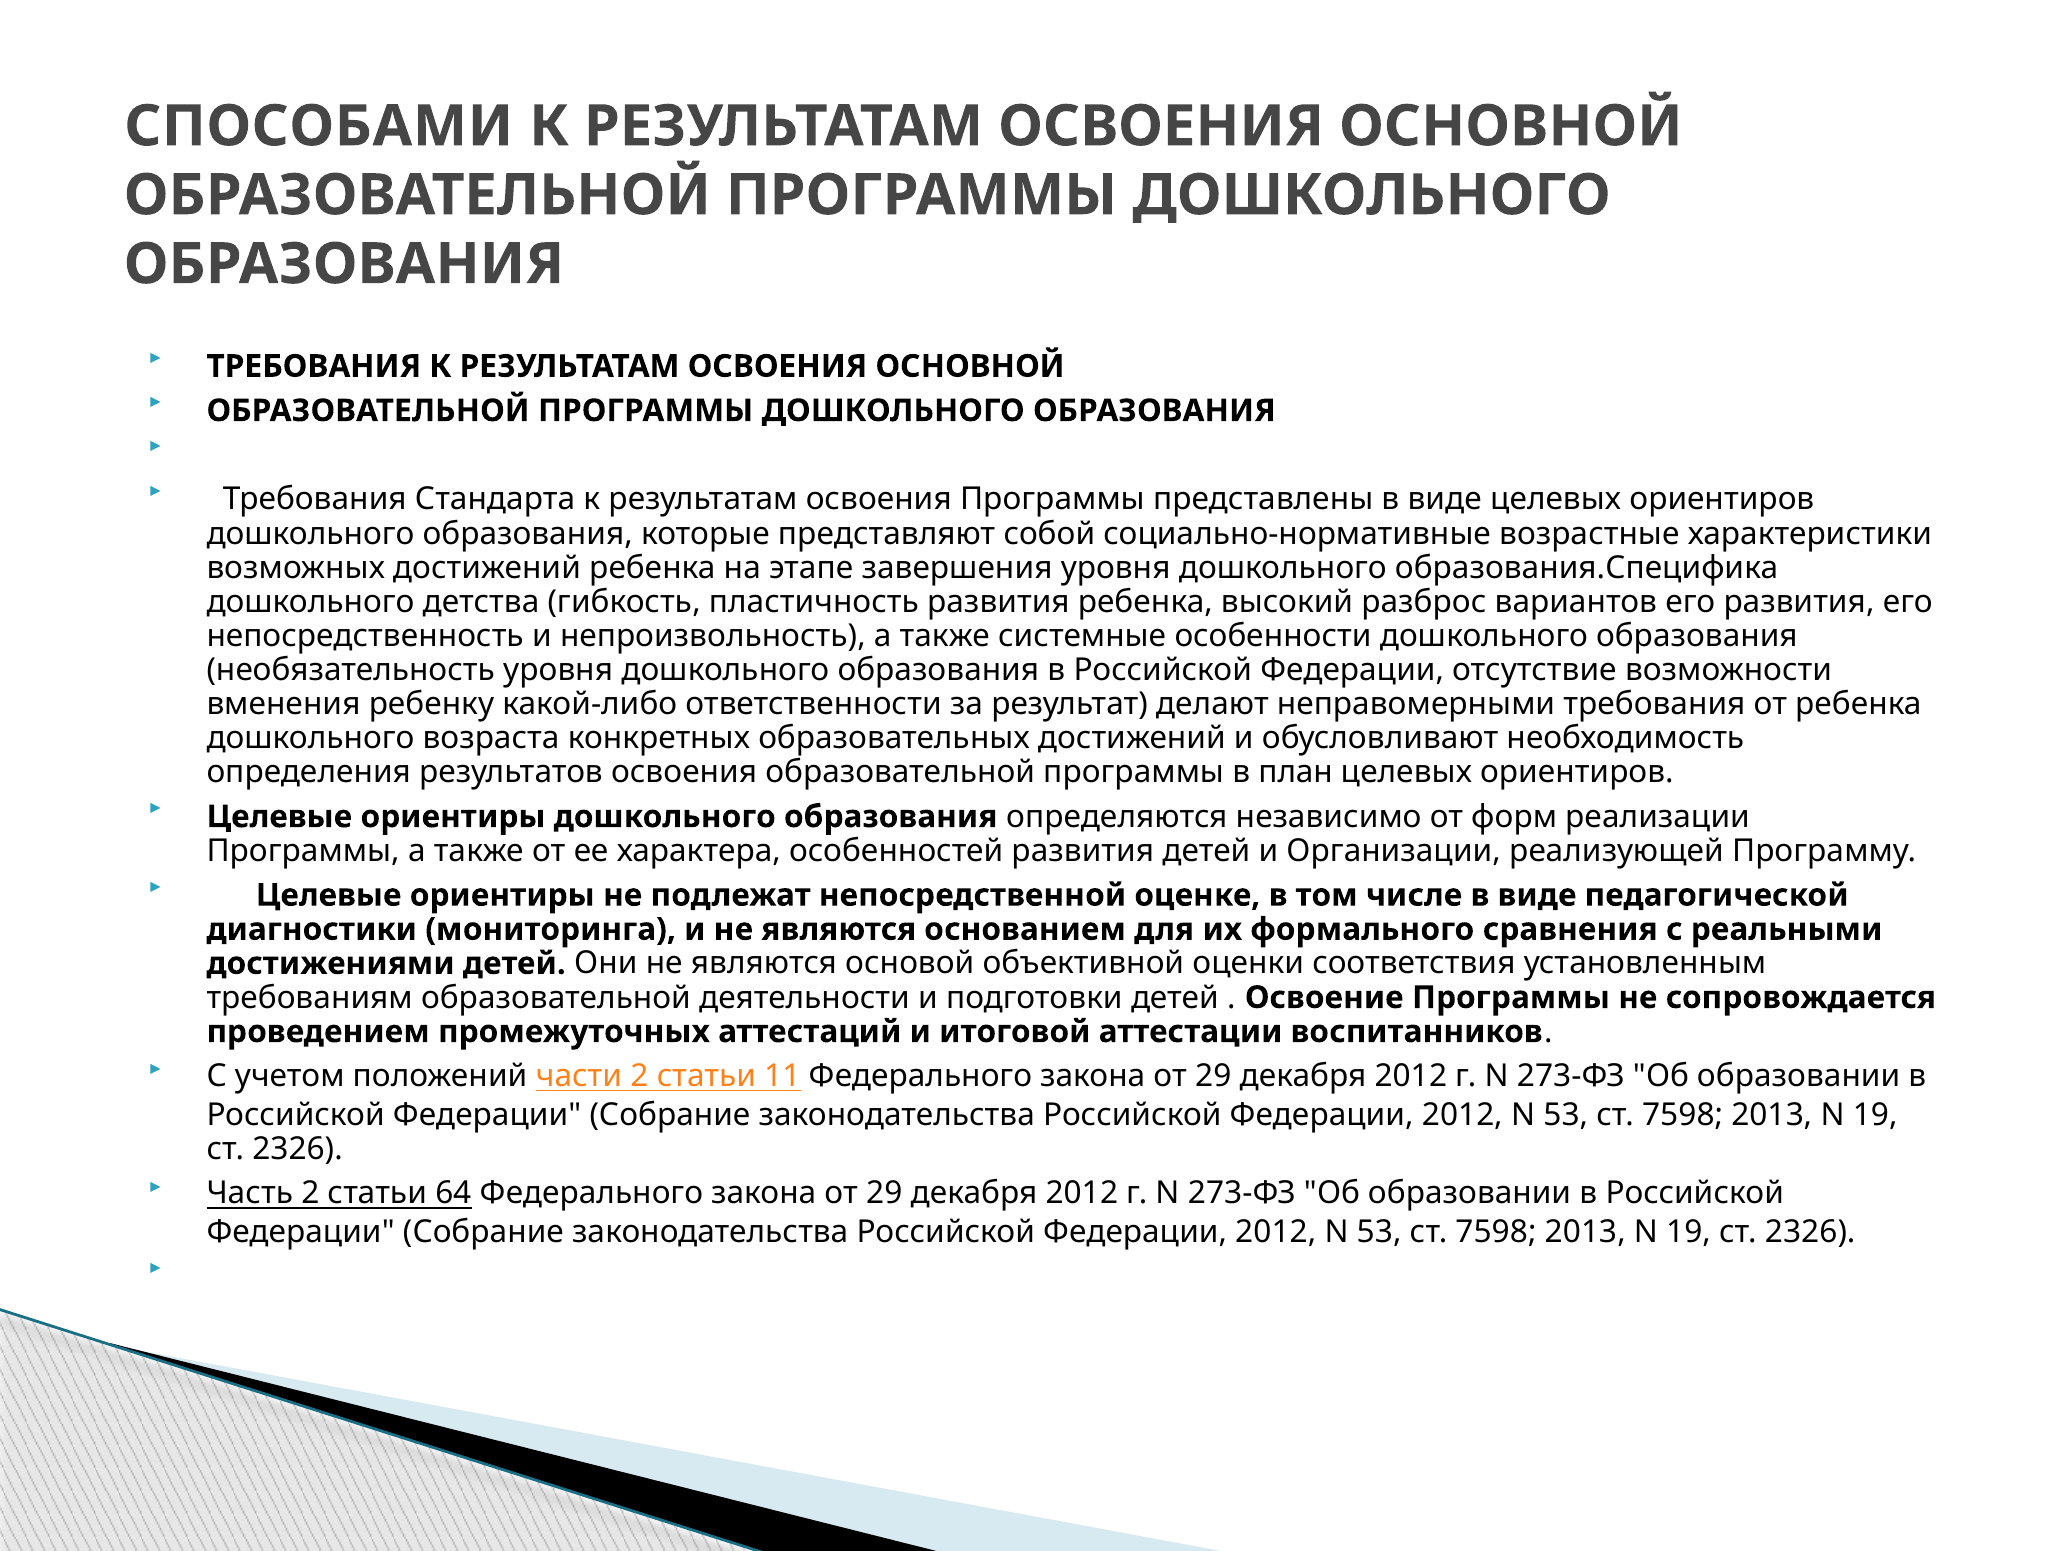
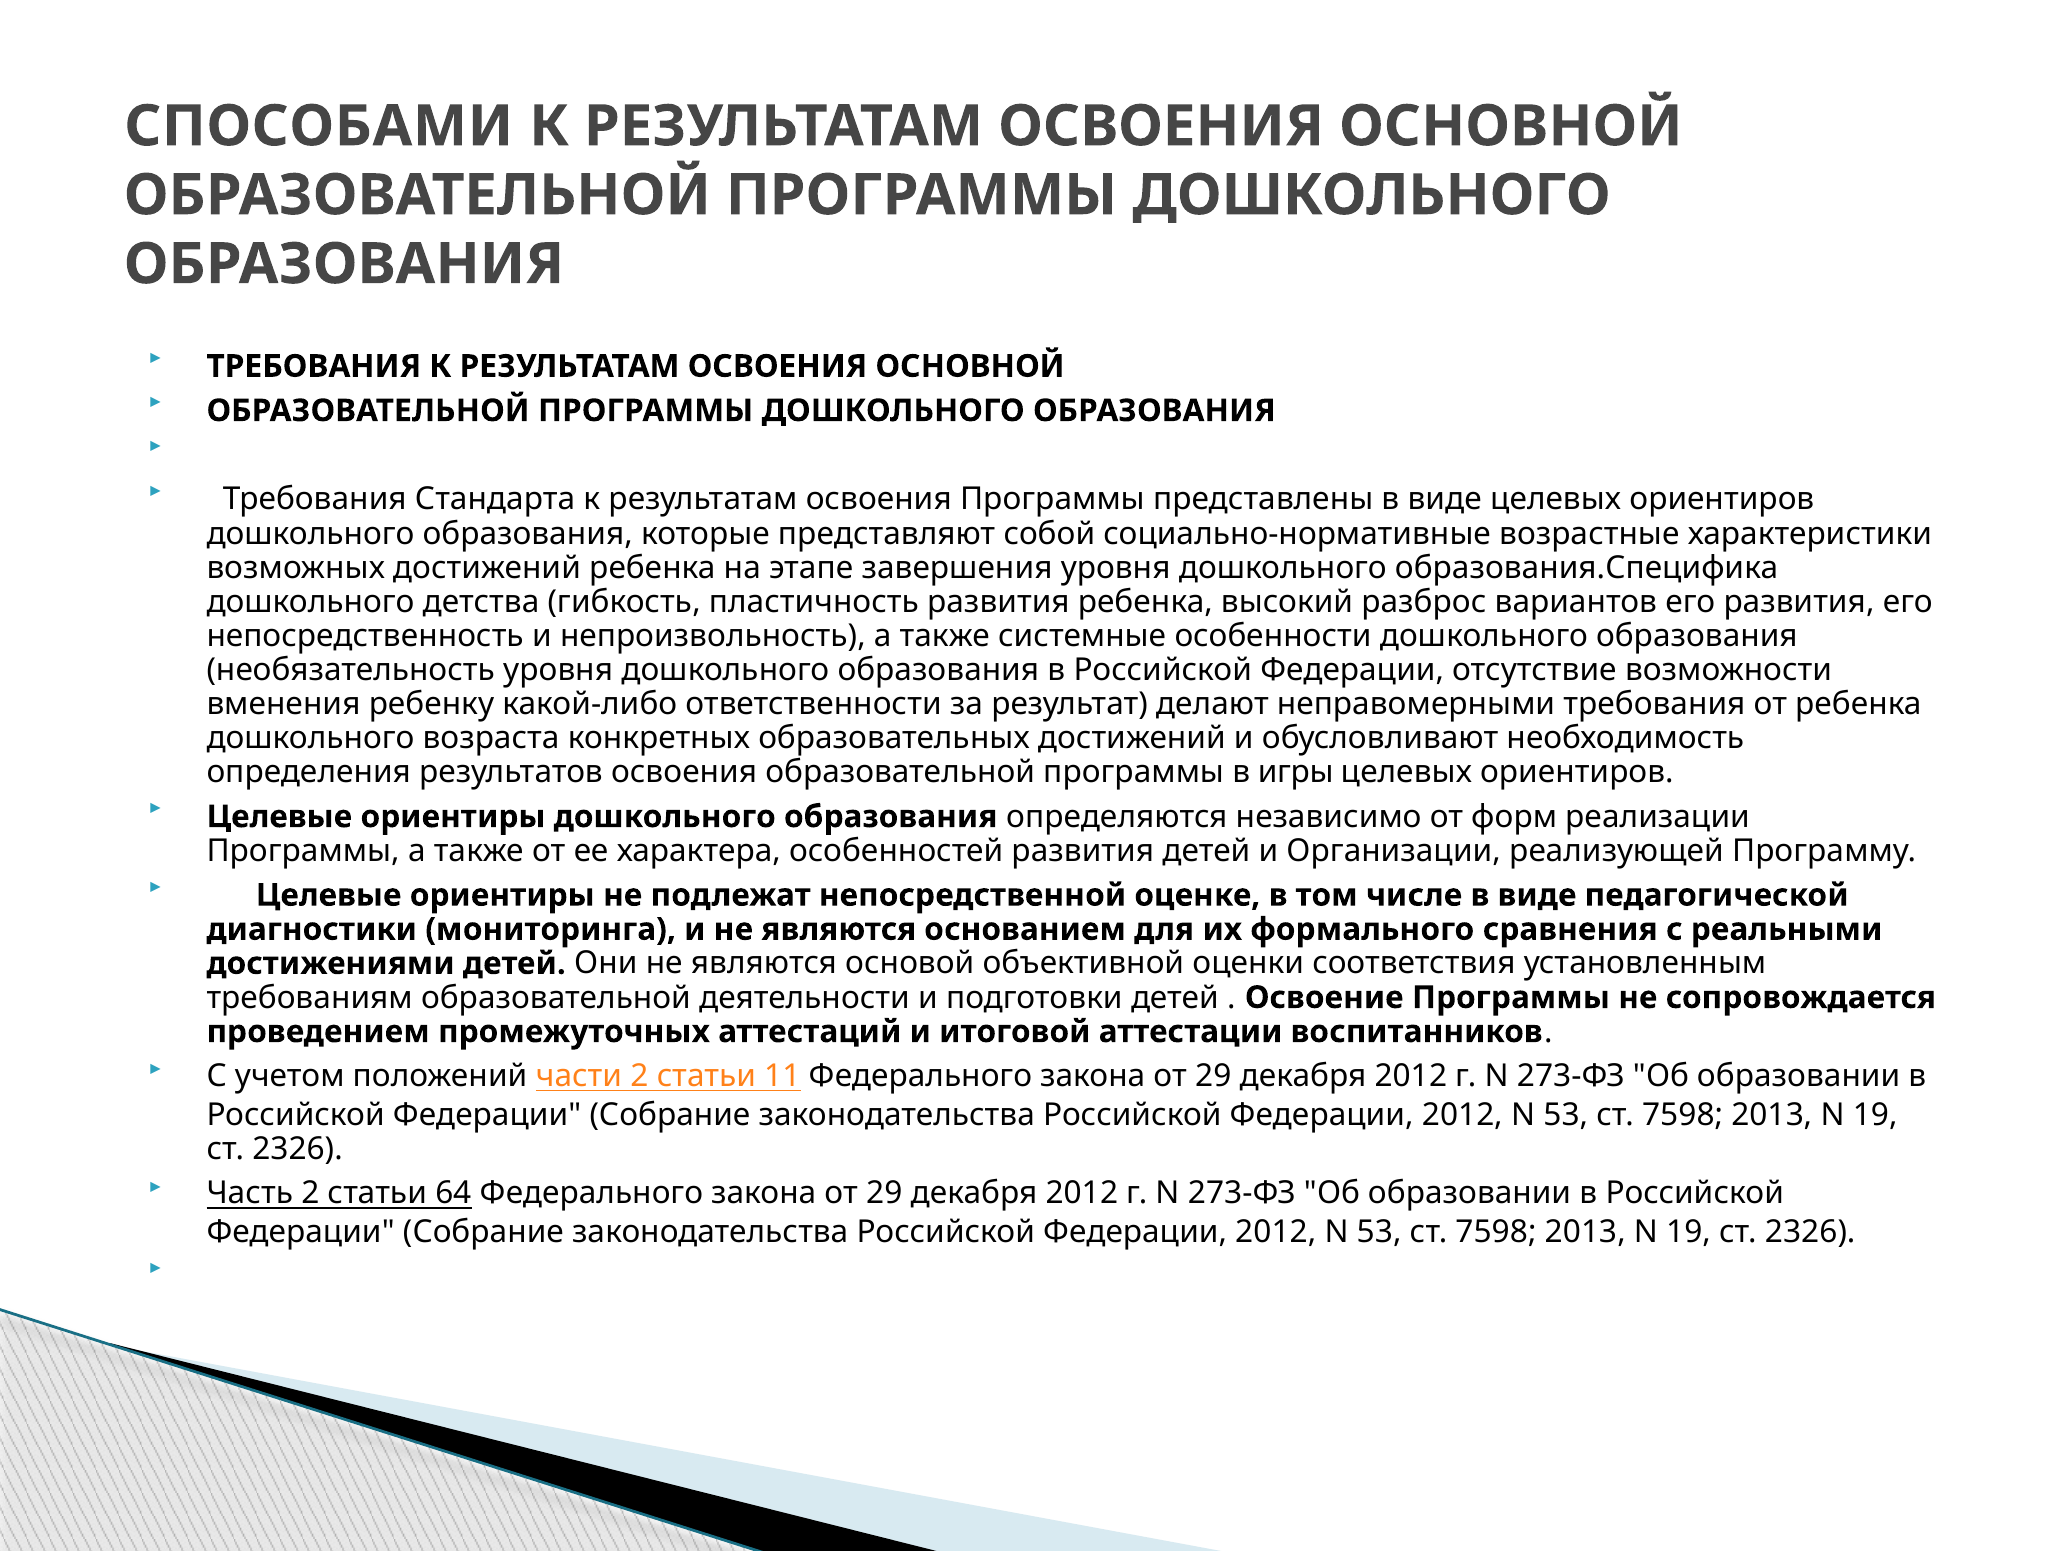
план: план -> игры (1296, 773)
